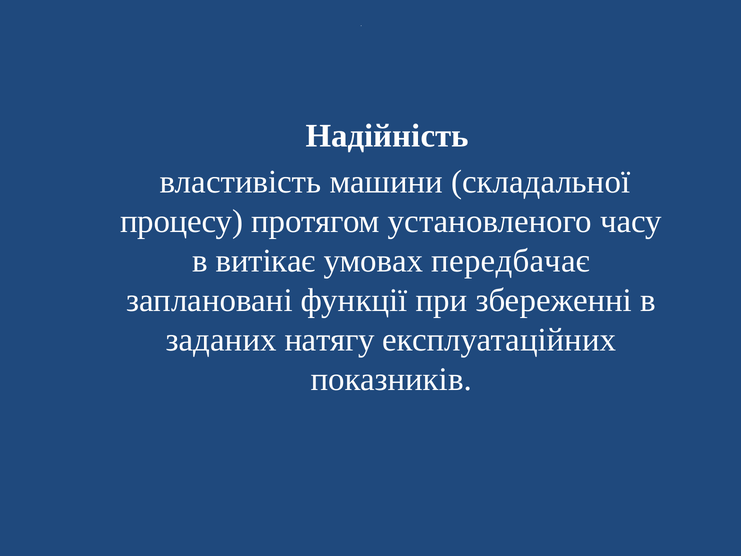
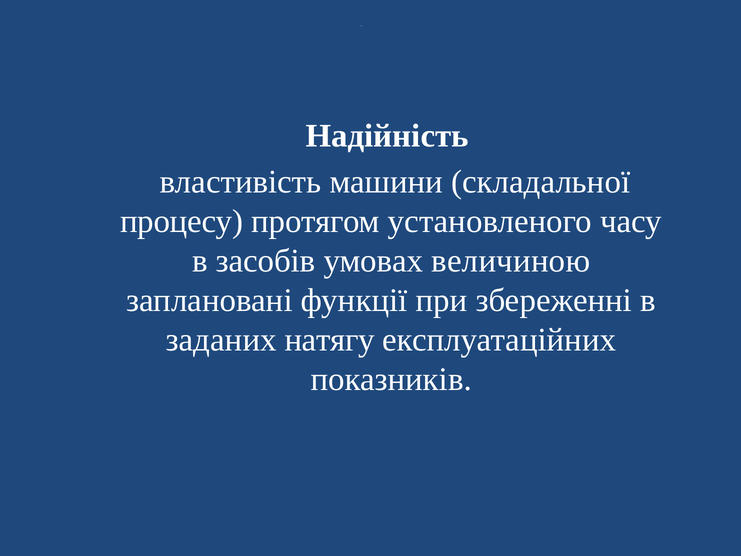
витікає: витікає -> засобів (266, 261)
передбачає: передбачає -> величиною (511, 261)
